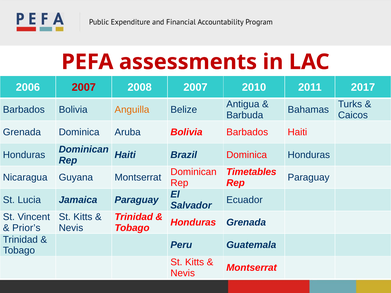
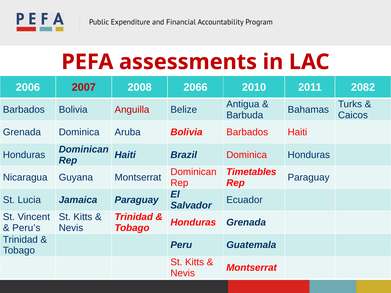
2008 2007: 2007 -> 2066 (195, 87)
2017: 2017 -> 2082 (363, 87)
Anguilla colour: orange -> red (132, 110)
Prior’s: Prior’s -> Peru’s (26, 228)
